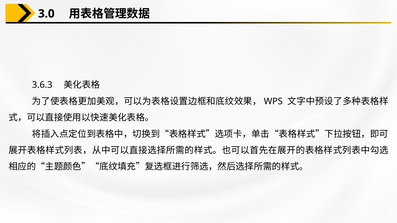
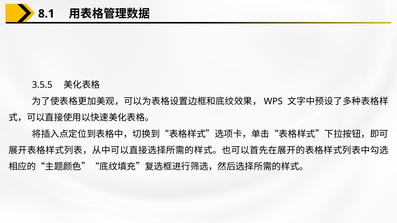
3.0: 3.0 -> 8.1 (46, 14)
3.6.3: 3.6.3 -> 3.5.5 (42, 85)
